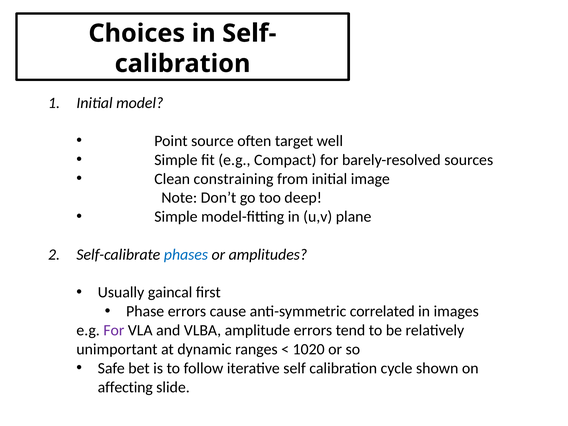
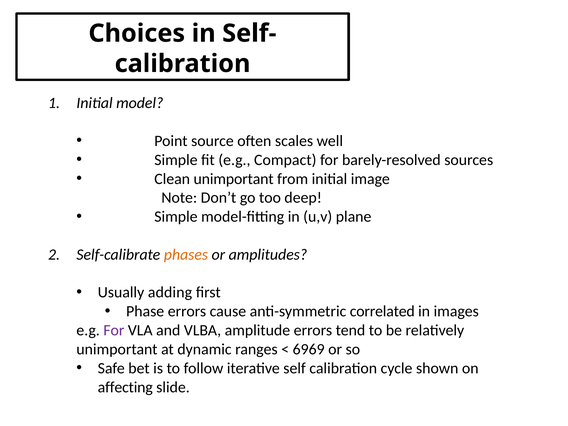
target: target -> scales (294, 141)
Clean constraining: constraining -> unimportant (234, 179)
phases colour: blue -> orange (186, 255)
gaincal: gaincal -> adding (170, 292)
1020: 1020 -> 6969 (309, 349)
